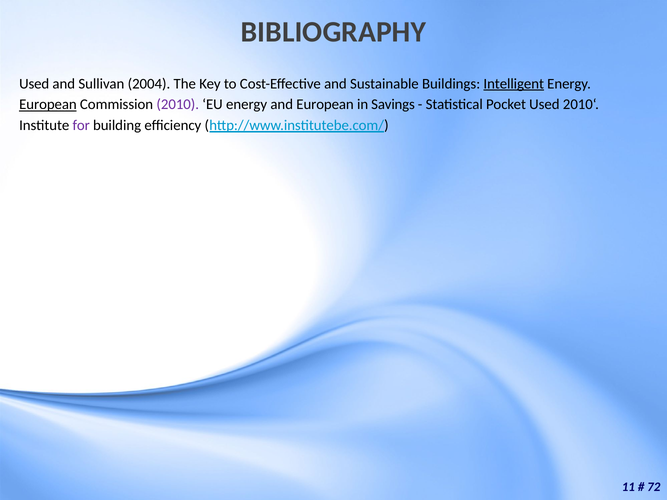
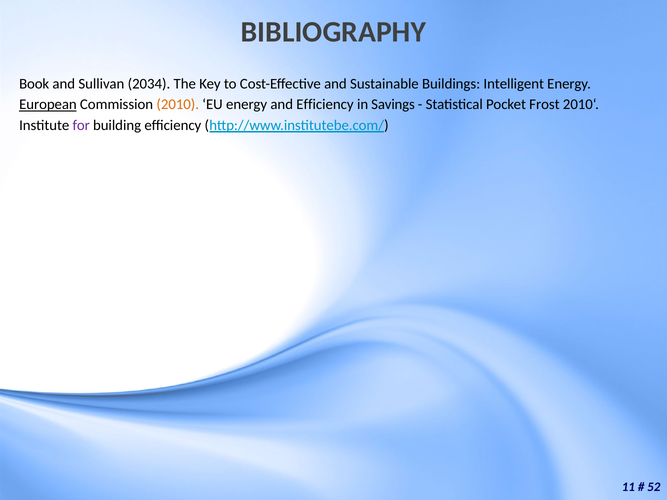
Used: Used -> Book (34, 84)
2004: 2004 -> 2034 (149, 84)
Intelligent underline: present -> none (514, 84)
2010 colour: purple -> orange (178, 105)
and European: European -> Efficiency (325, 105)
Pocket Used: Used -> Frost (544, 105)
72: 72 -> 52 (654, 487)
